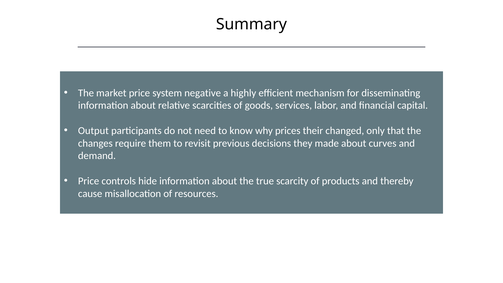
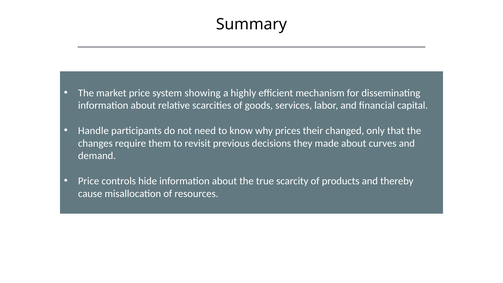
negative: negative -> showing (203, 93)
Output: Output -> Handle (93, 131)
